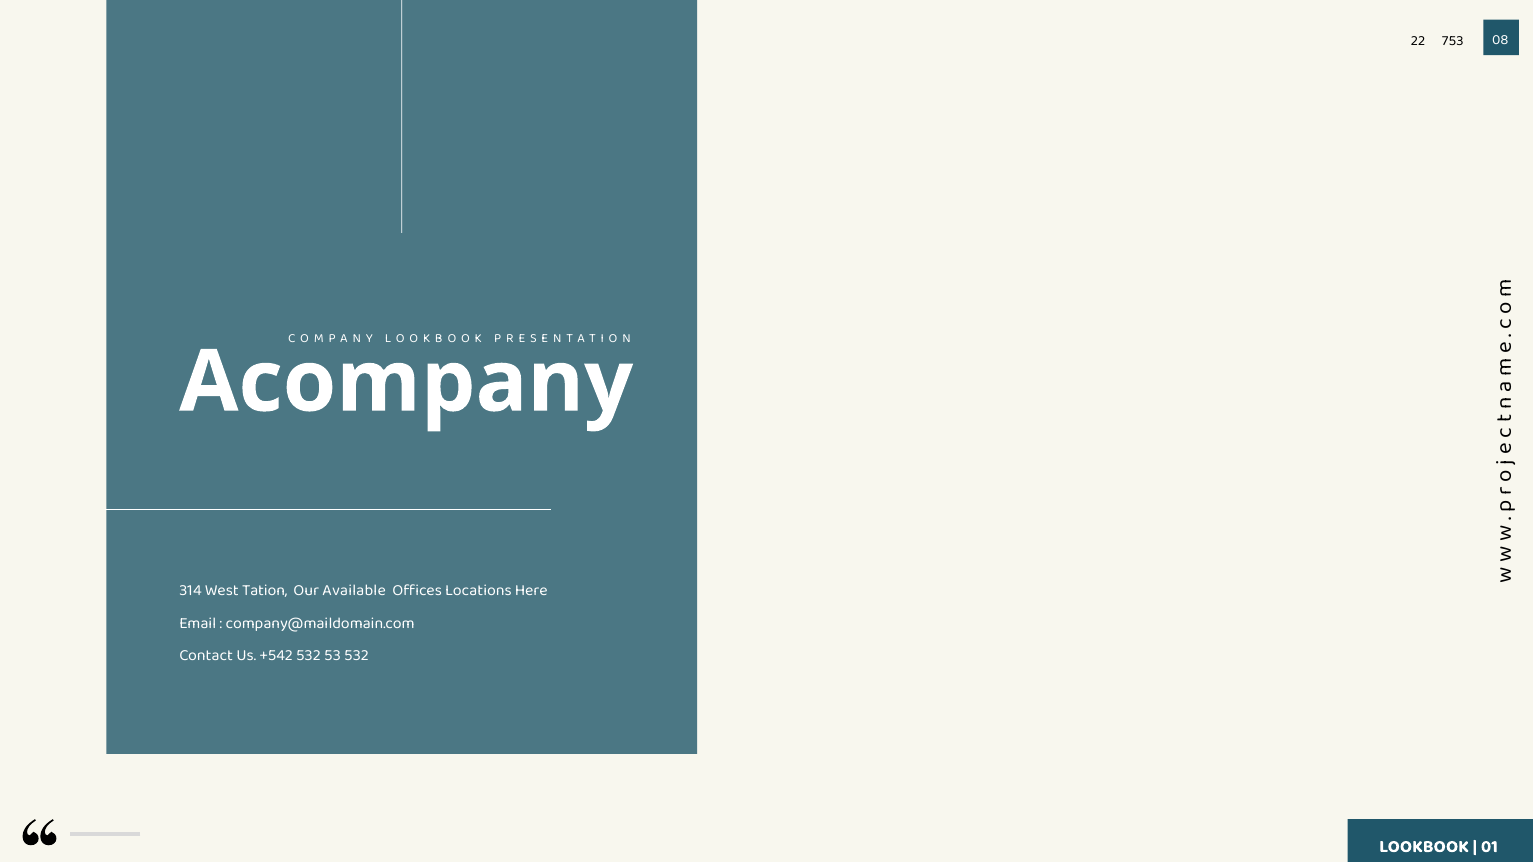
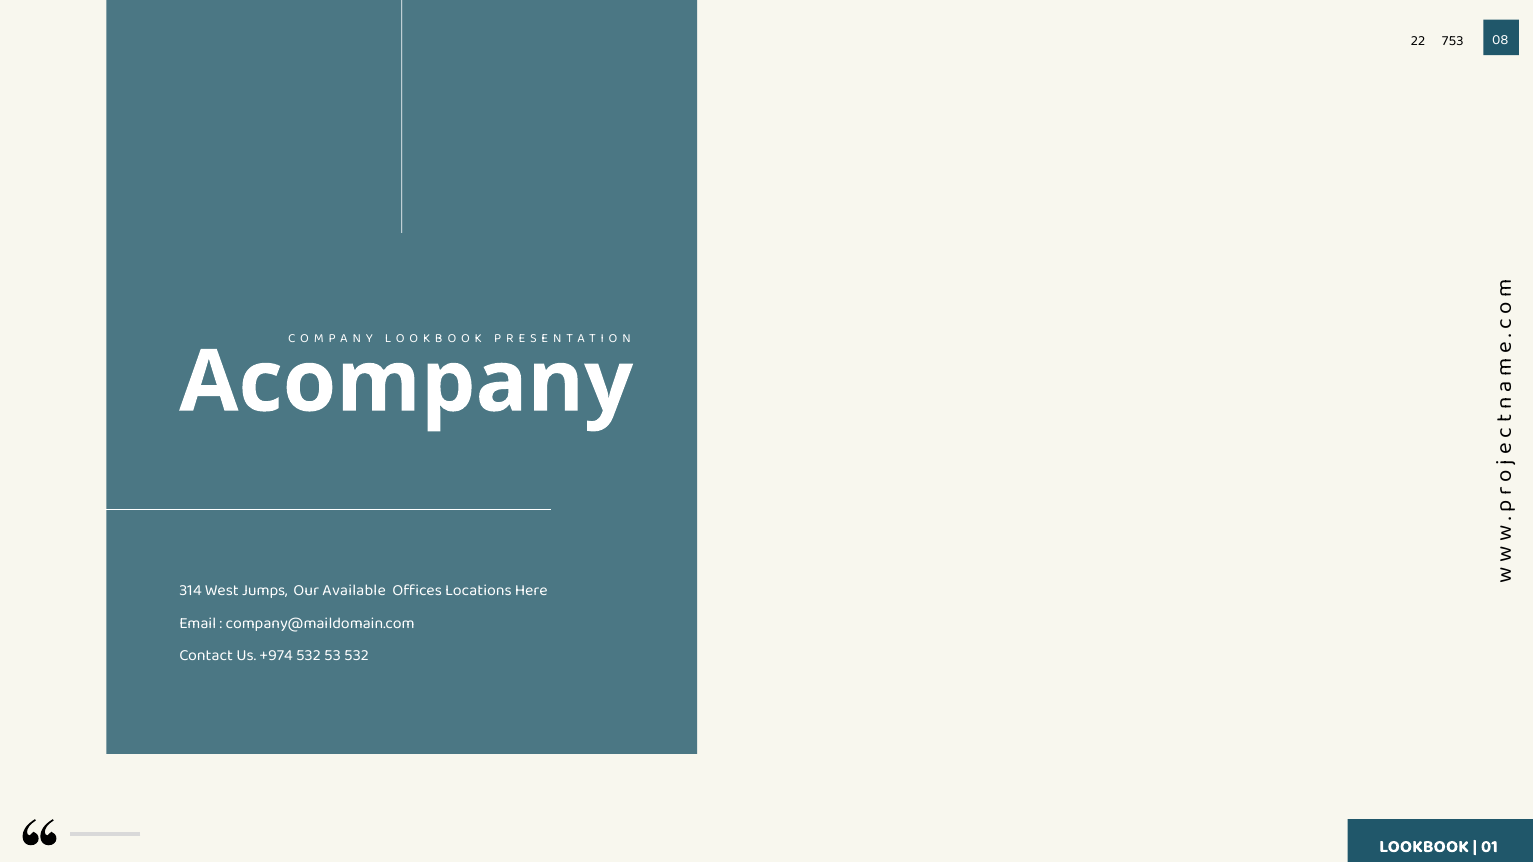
Tation: Tation -> Jumps (265, 591)
+542: +542 -> +974 (276, 656)
